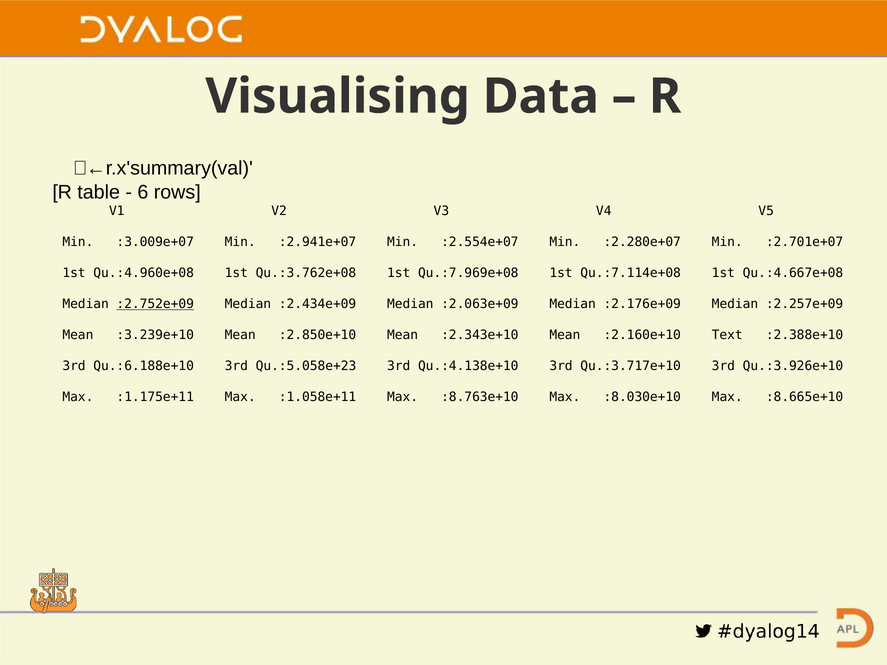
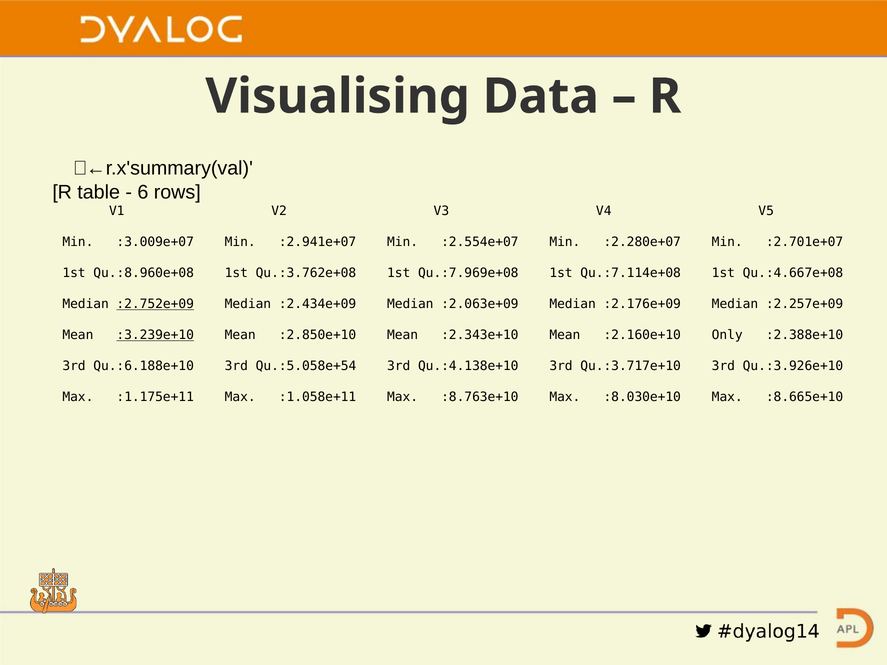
Qu.:4.960e+08: Qu.:4.960e+08 -> Qu.:8.960e+08 (144, 273)
:3.239e+10 underline: none -> present (155, 335)
Text: Text -> Only (727, 335)
Qu.:5.058e+23: Qu.:5.058e+23 -> Qu.:5.058e+54 (306, 366)
